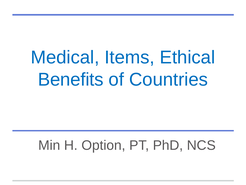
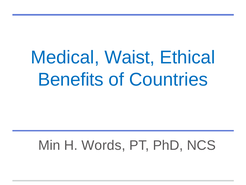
Items: Items -> Waist (130, 57)
Option: Option -> Words (103, 145)
